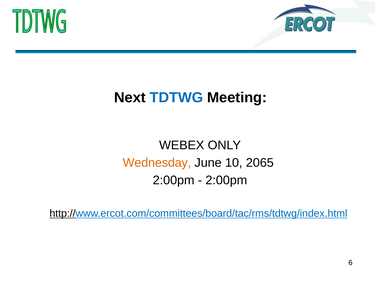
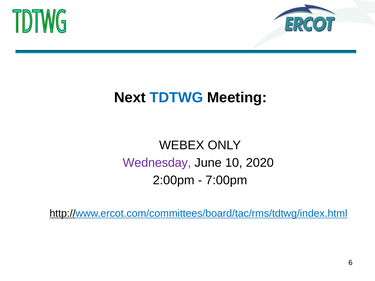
Wednesday colour: orange -> purple (157, 163)
2065: 2065 -> 2020 (260, 163)
2:00pm: 2:00pm -> 7:00pm (226, 180)
